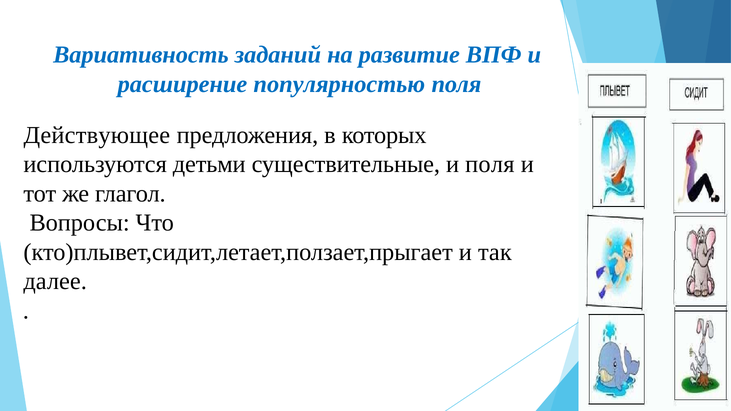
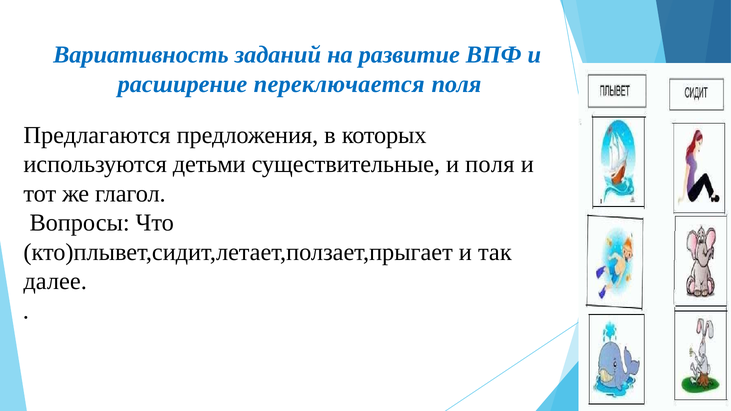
популярностью: популярностью -> переключается (339, 84)
Действующее: Действующее -> Предлагаются (97, 135)
